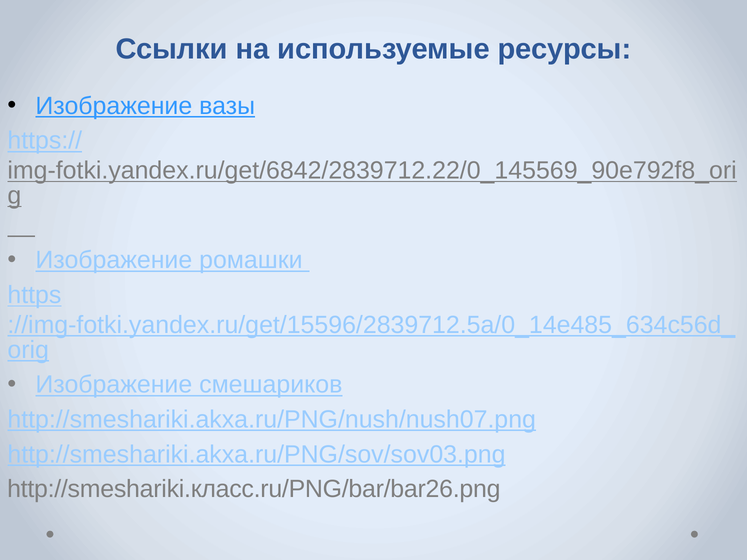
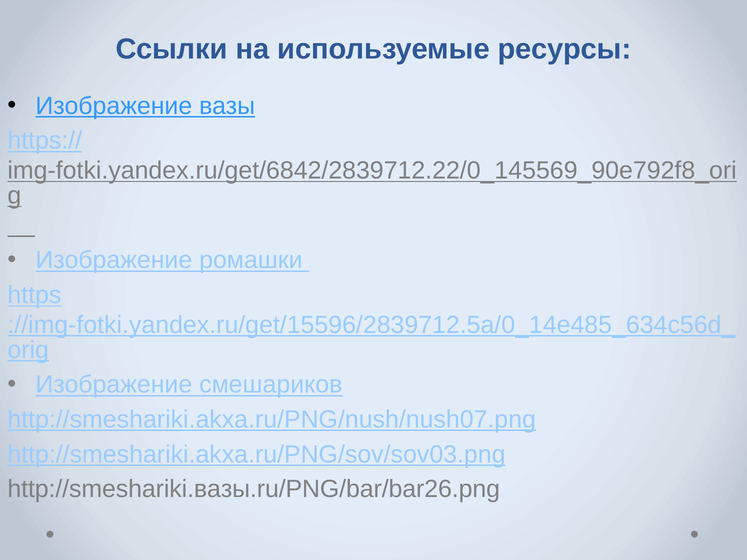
http://smeshariki.класс.ru/PNG/bar/bar26.png: http://smeshariki.класс.ru/PNG/bar/bar26.png -> http://smeshariki.вазы.ru/PNG/bar/bar26.png (254, 489)
